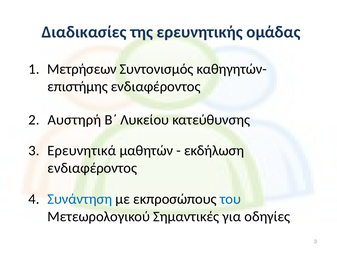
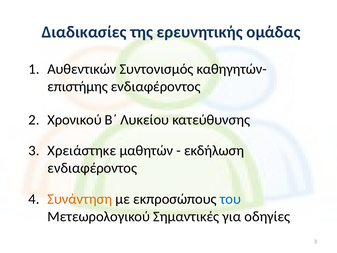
Μετρήσεων: Μετρήσεων -> Αυθεντικών (82, 69)
Αυστηρή: Αυστηρή -> Χρονικού (75, 120)
Ερευνητικά: Ερευνητικά -> Χρειάστηκε (82, 151)
Συνάντηση colour: blue -> orange (80, 199)
